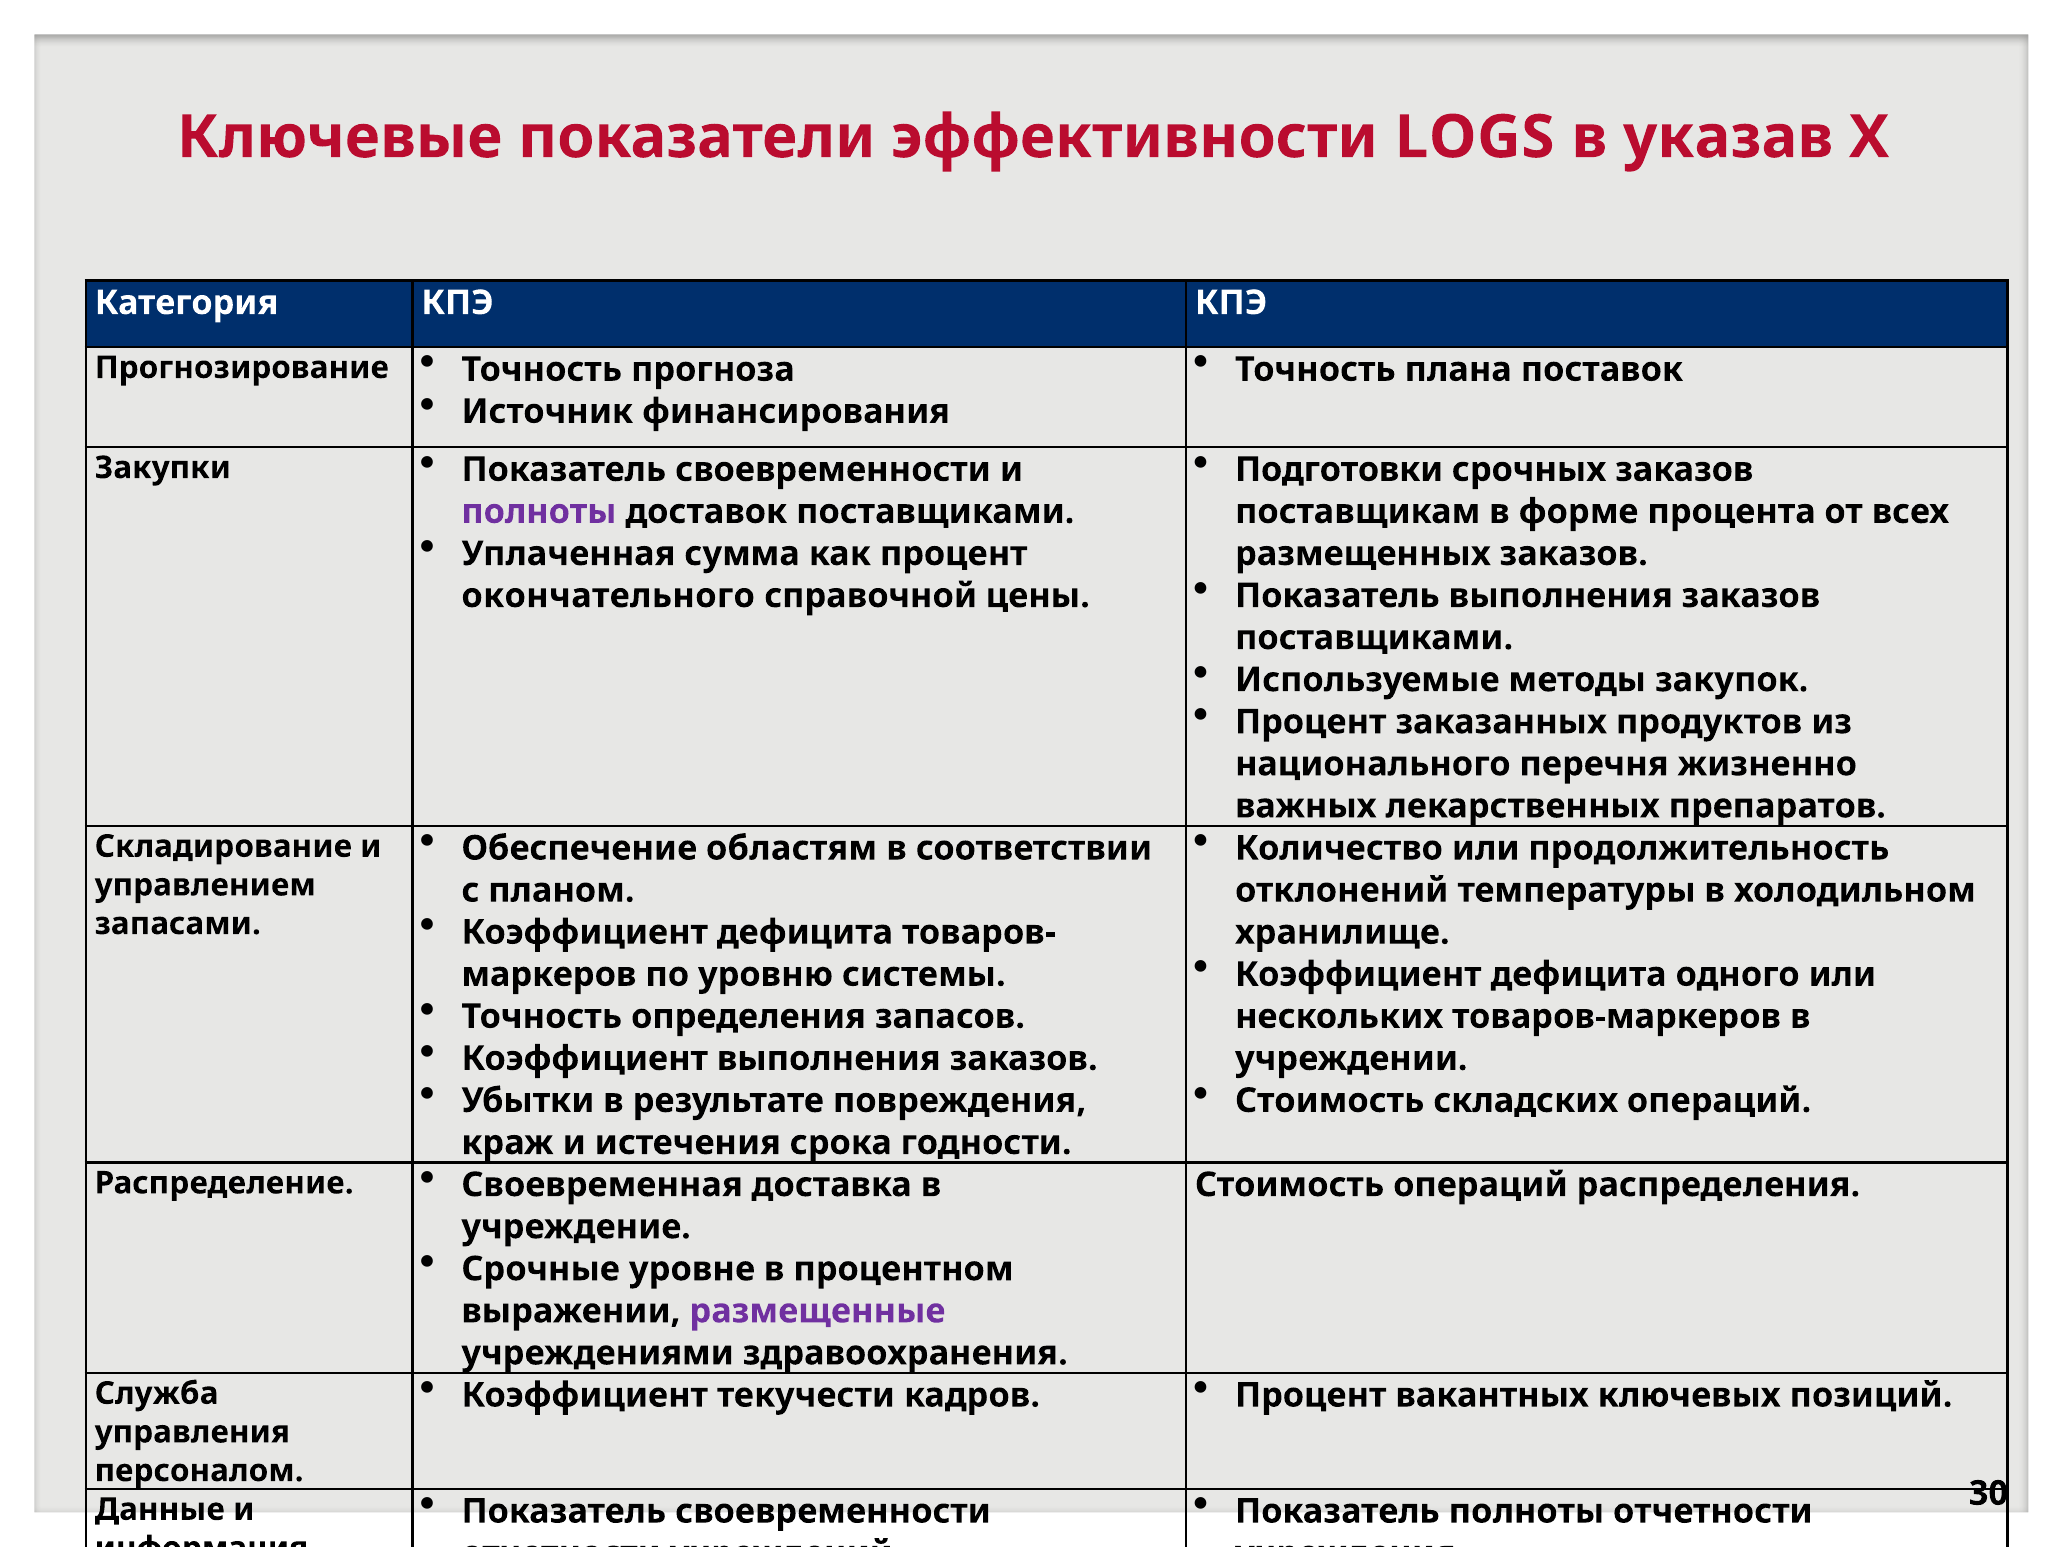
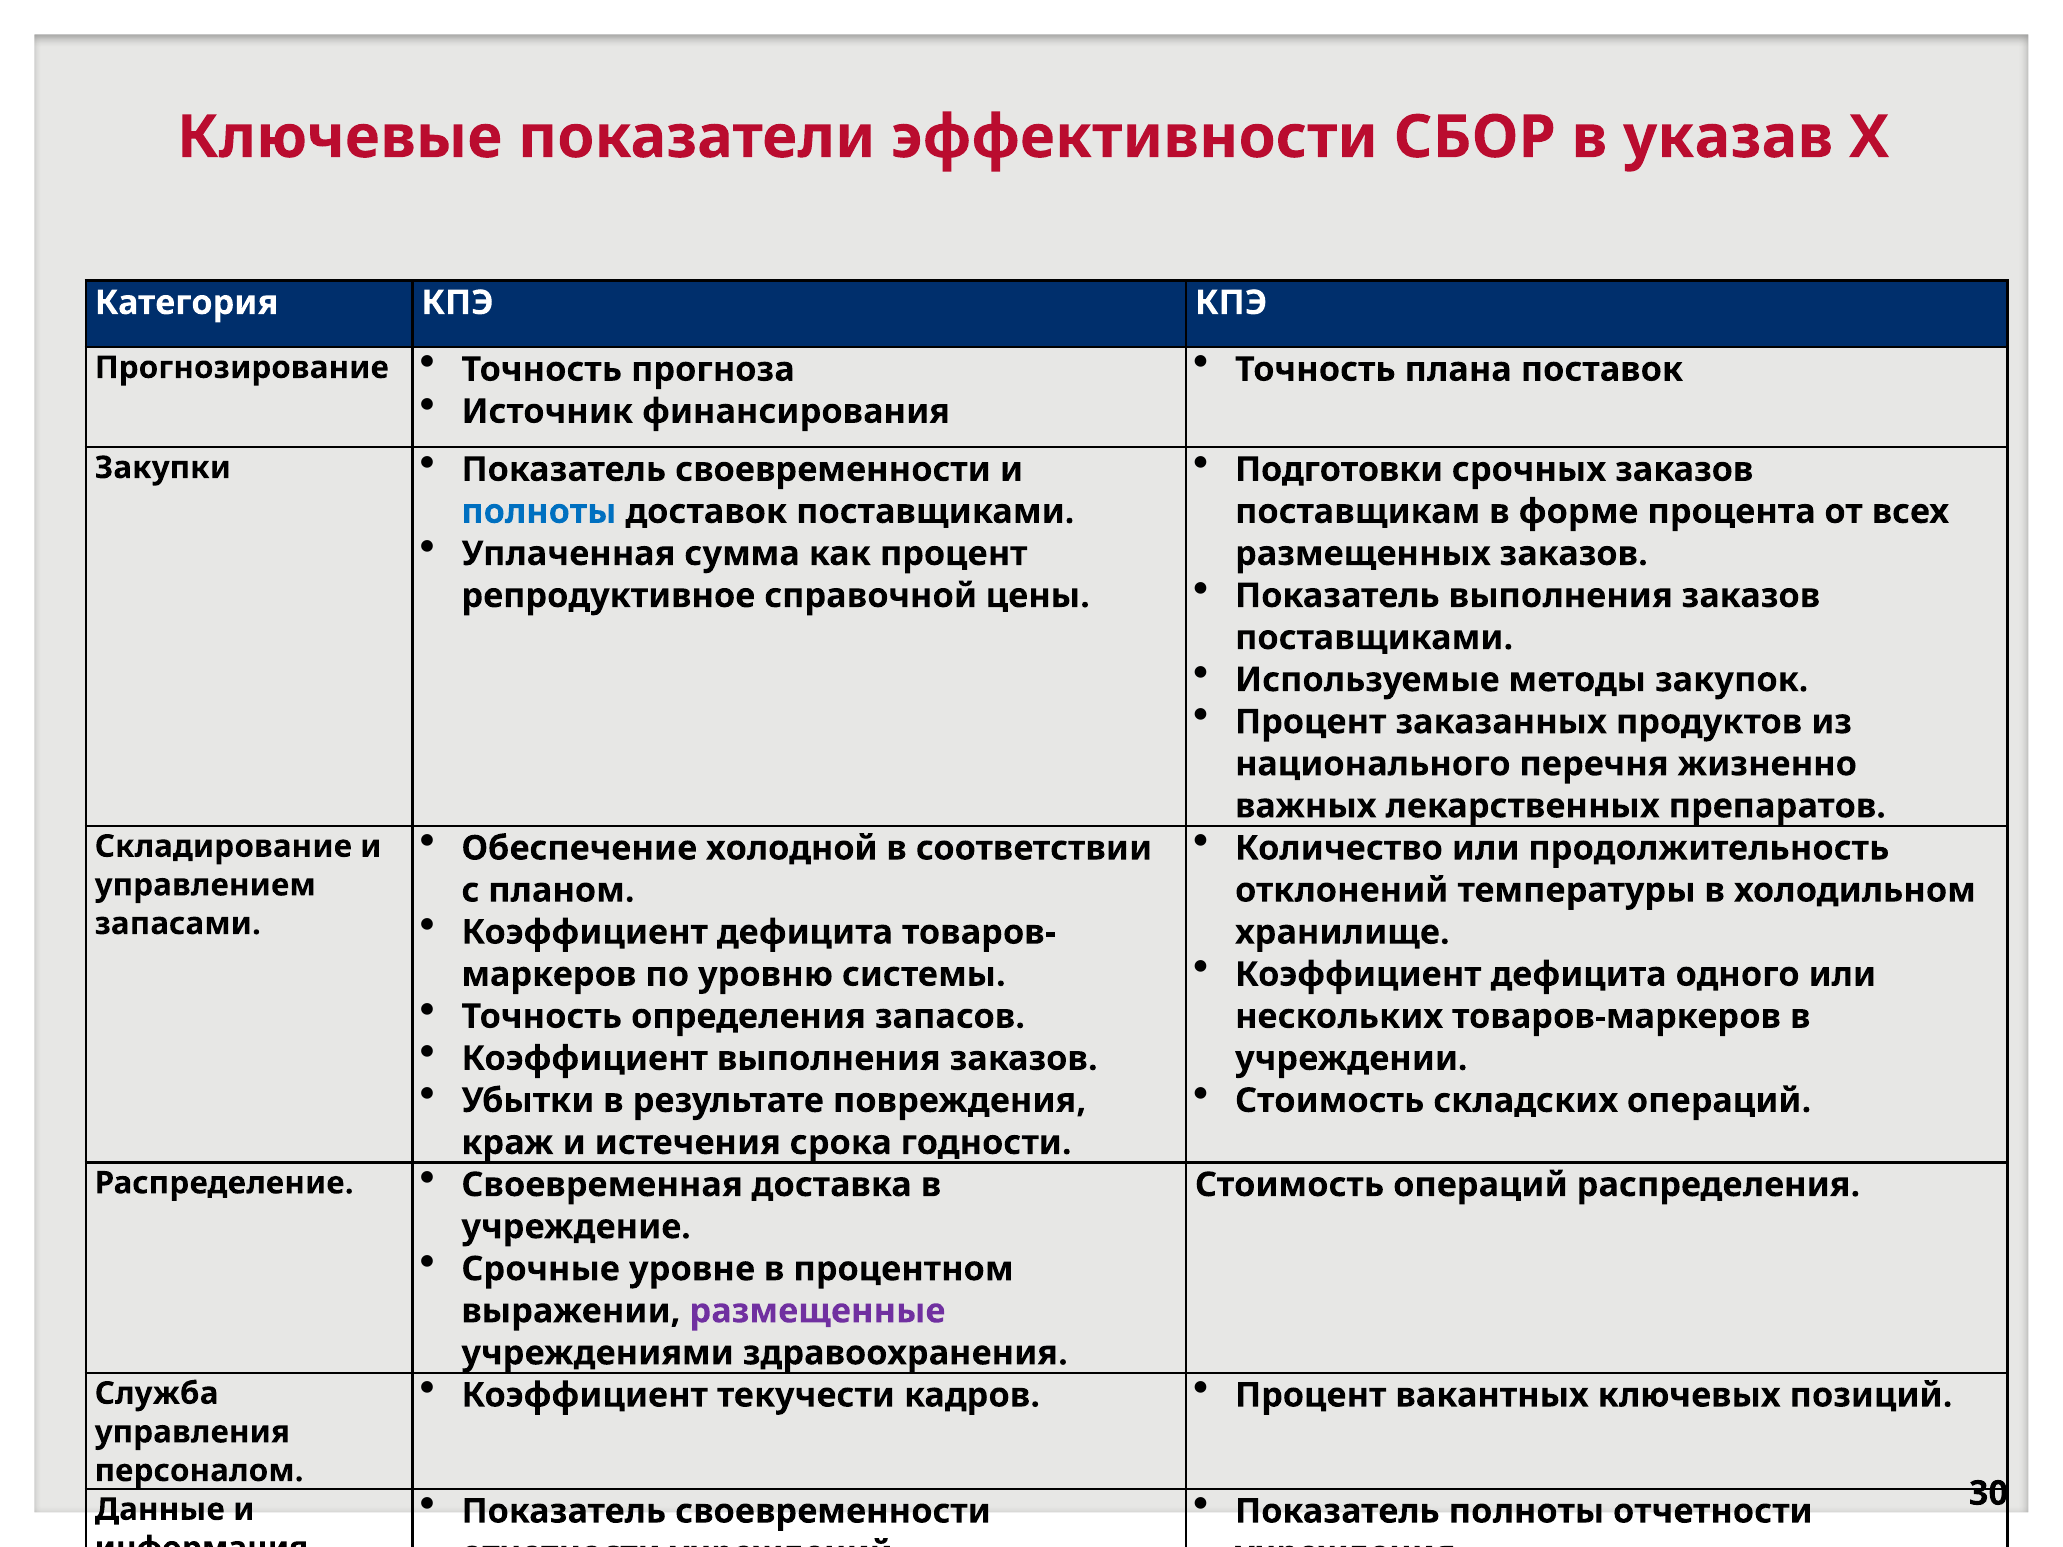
LOGS: LOGS -> СБОР (1475, 137)
полноты colour: purple -> blue (539, 512)
окончательного: окончательного -> репродуктивное (608, 596)
областям: областям -> холодной (792, 848)
